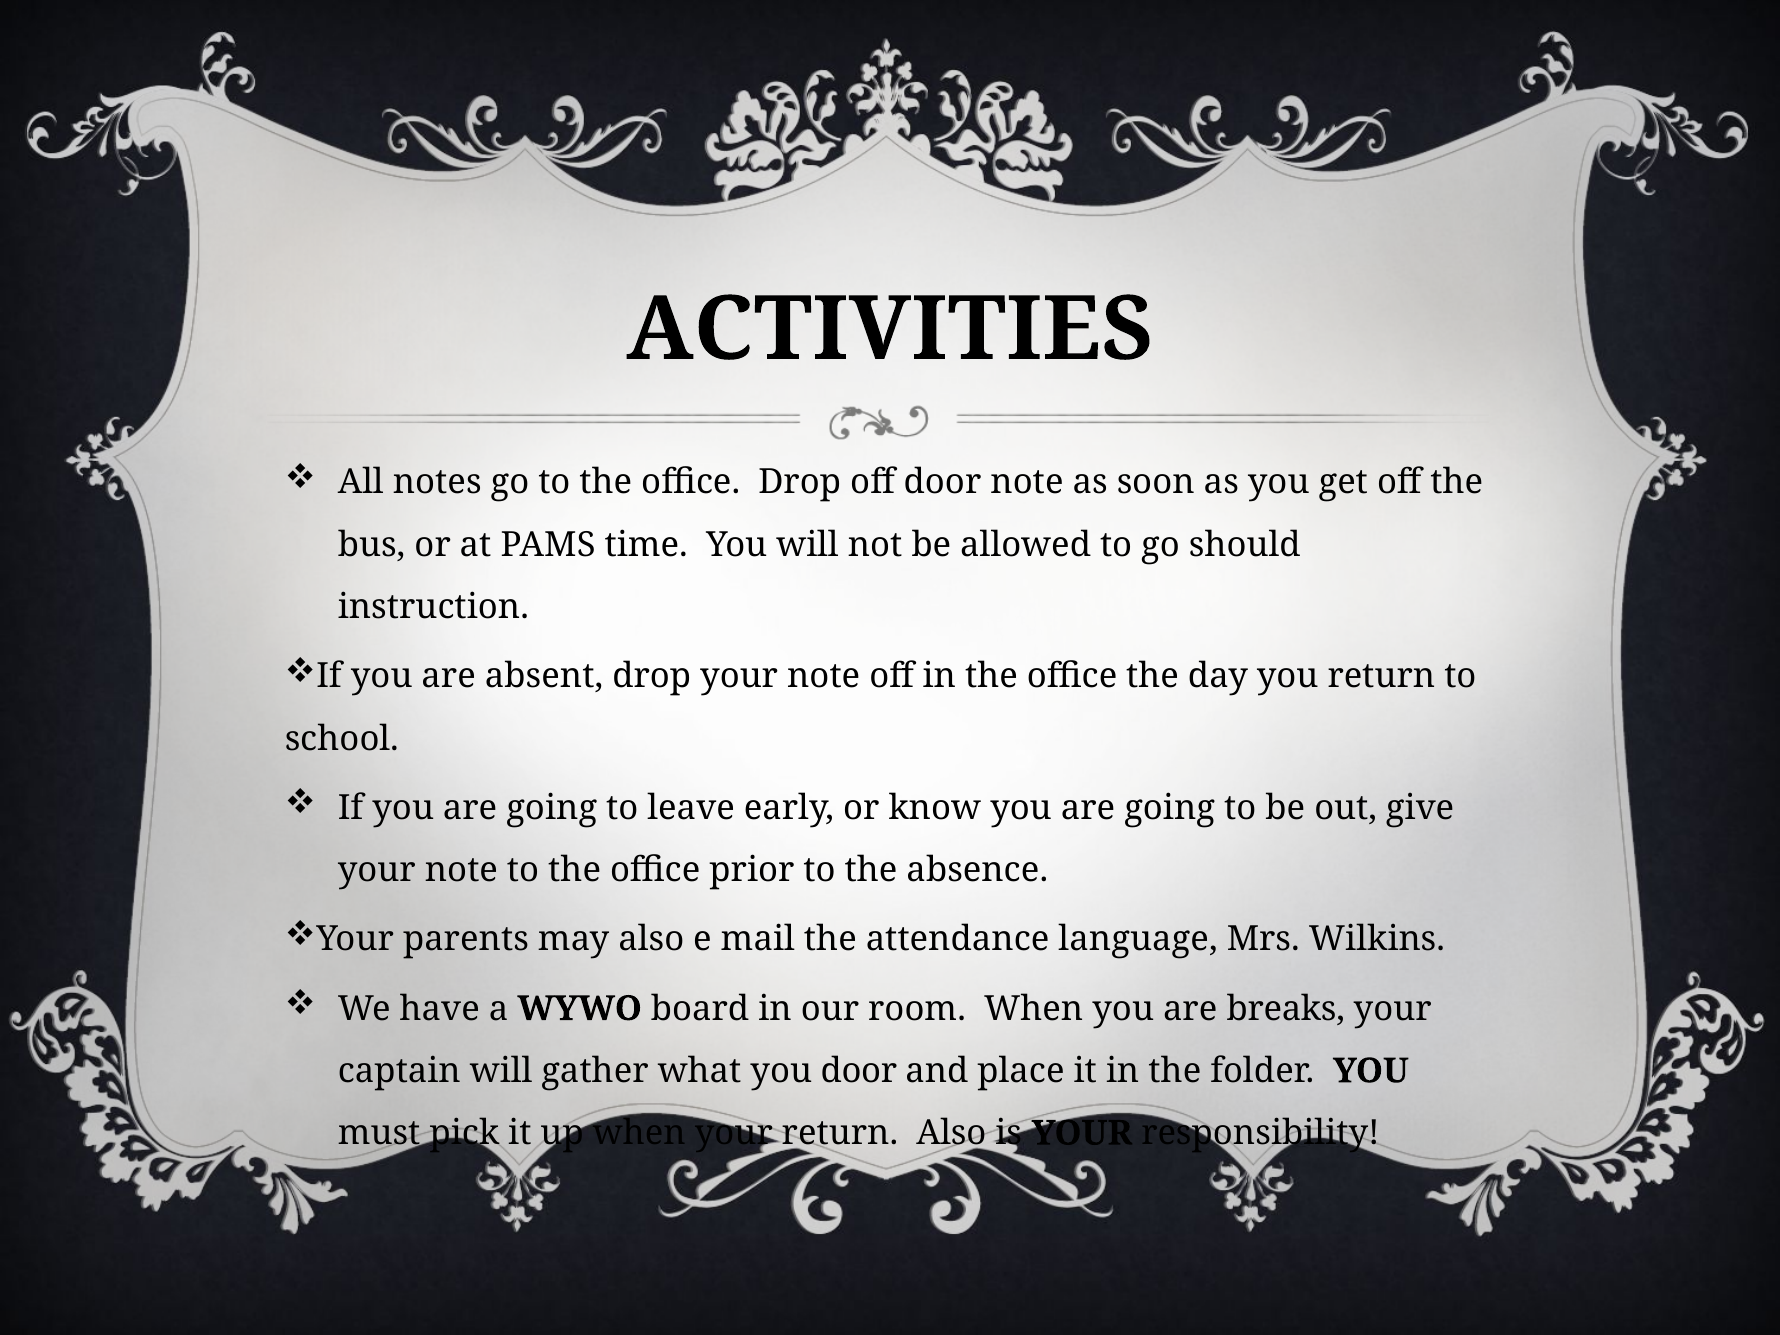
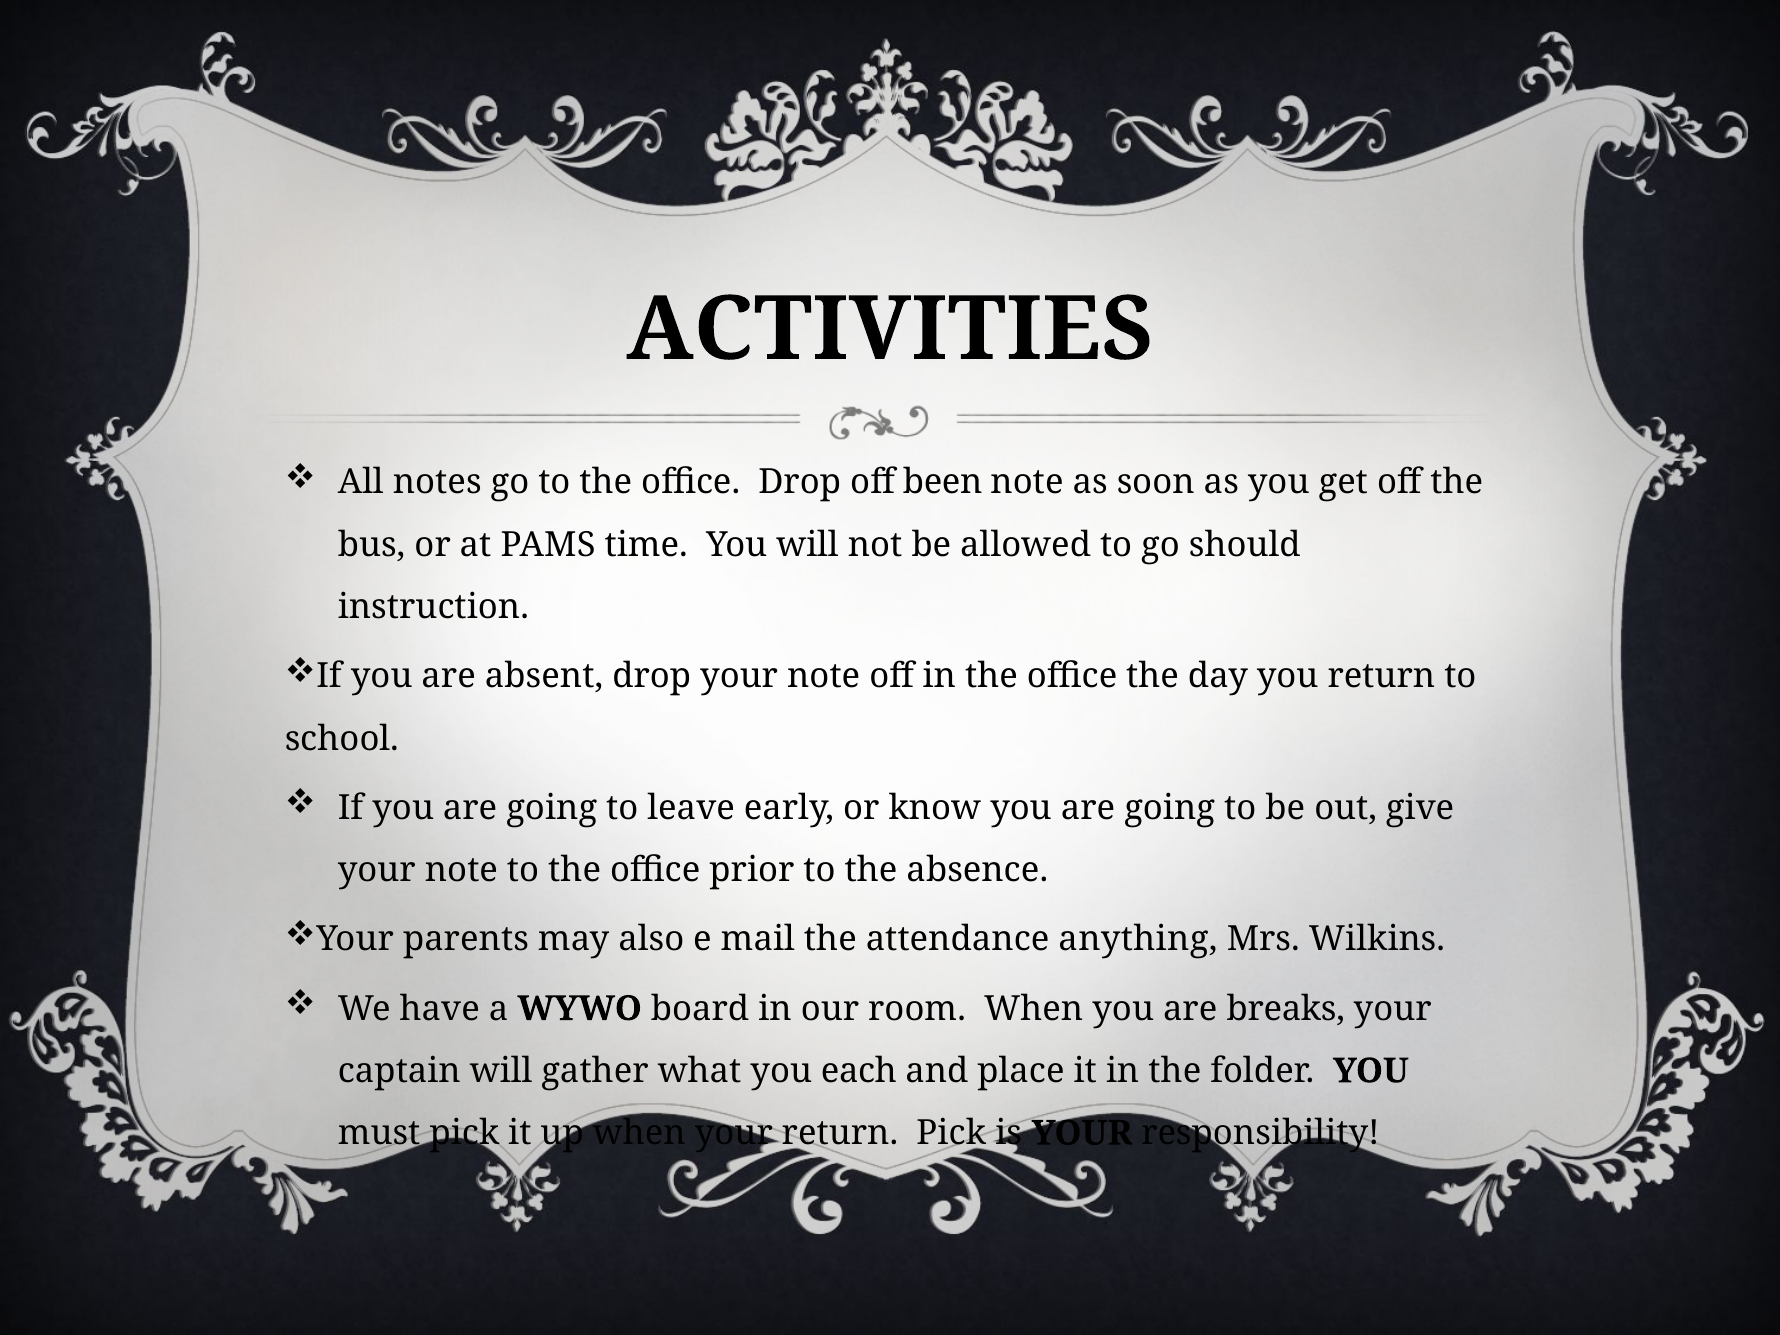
off door: door -> been (943, 482)
language: language -> anything (1138, 939)
you door: door -> each (859, 1071)
return Also: Also -> Pick (951, 1133)
